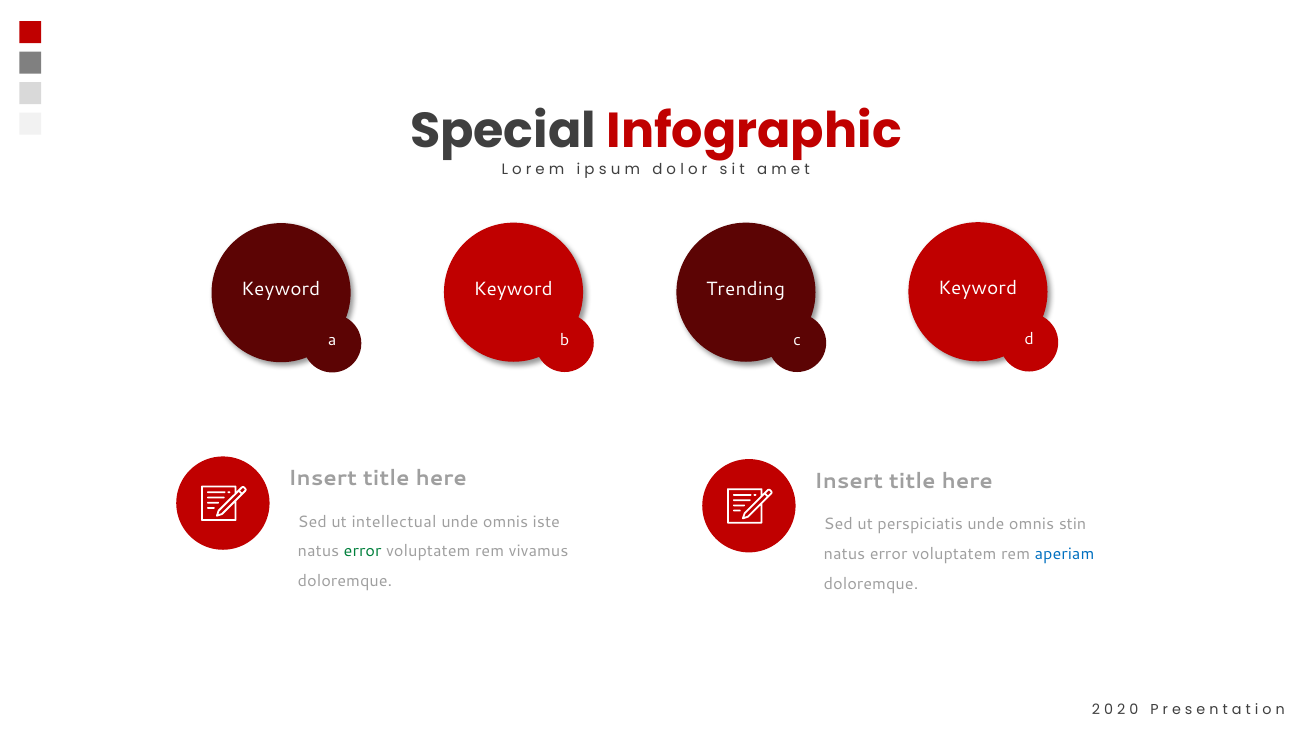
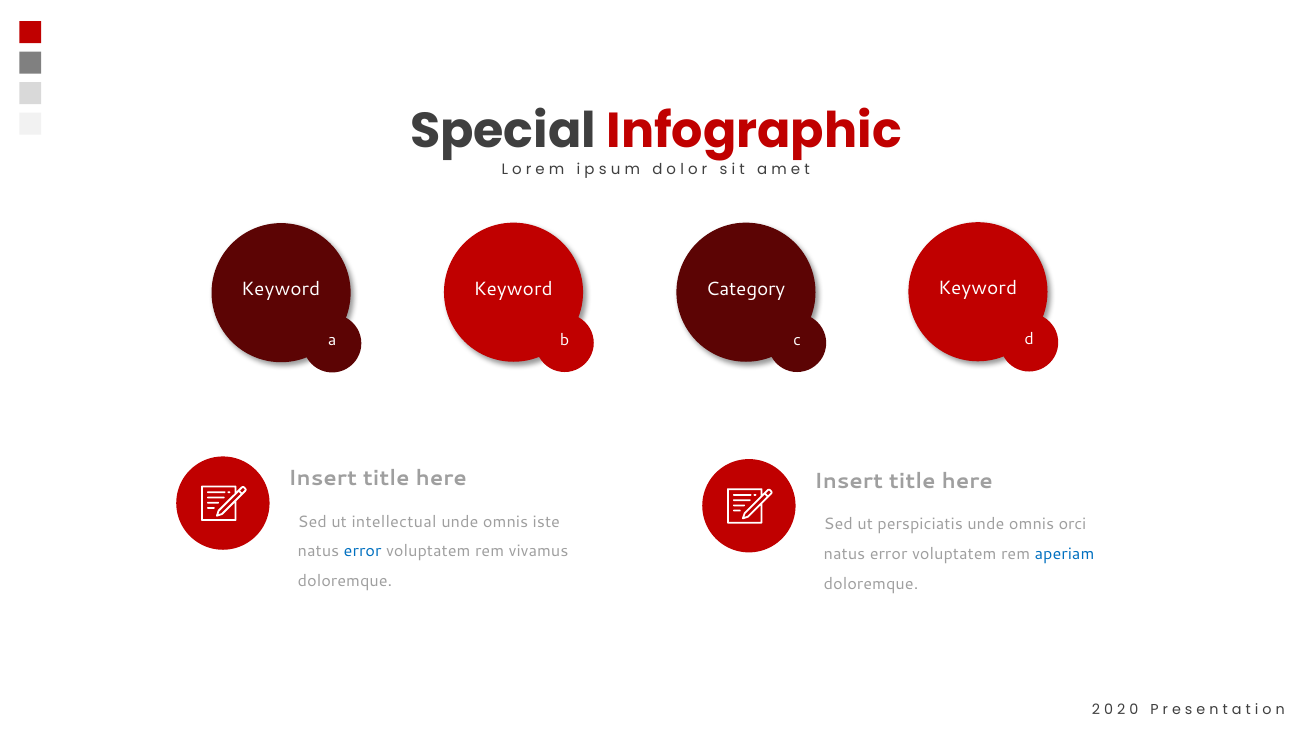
Trending: Trending -> Category (746, 289)
stin: stin -> orci (1072, 525)
error colour: green -> blue (363, 551)
